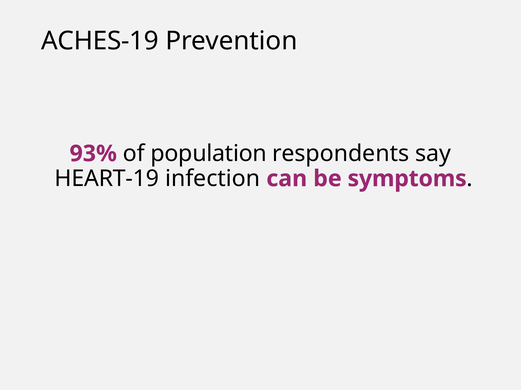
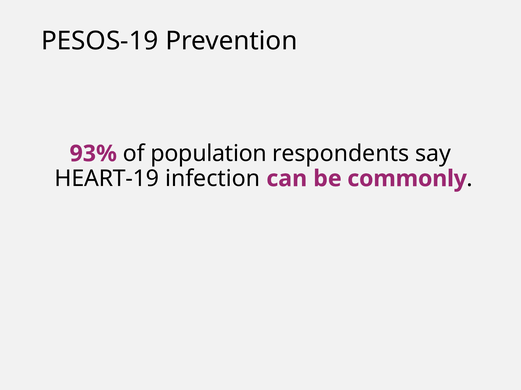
ACHES-19: ACHES-19 -> PESOS-19 (100, 41)
symptoms: symptoms -> commonly (407, 179)
